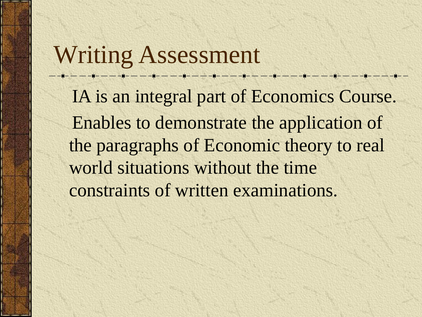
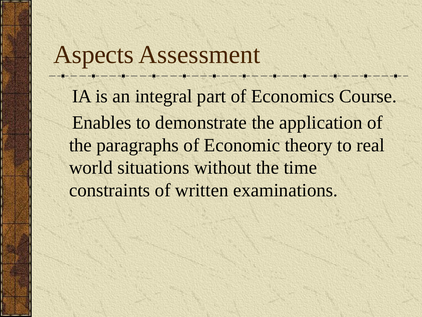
Writing: Writing -> Aspects (94, 55)
